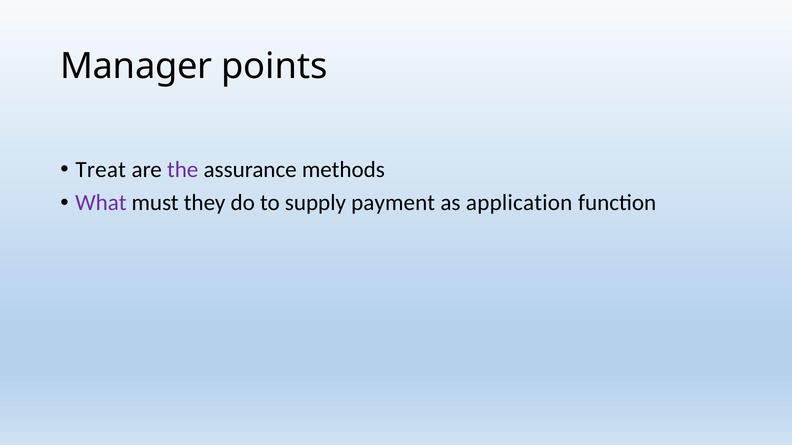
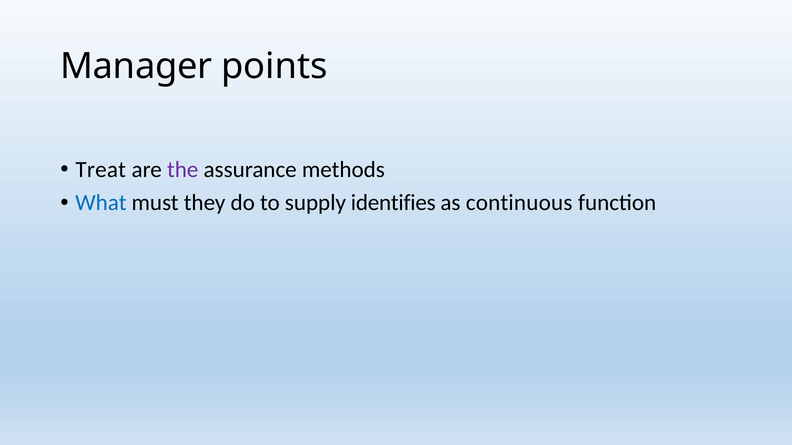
What colour: purple -> blue (101, 203)
payment: payment -> identifies (393, 203)
application: application -> continuous (519, 203)
